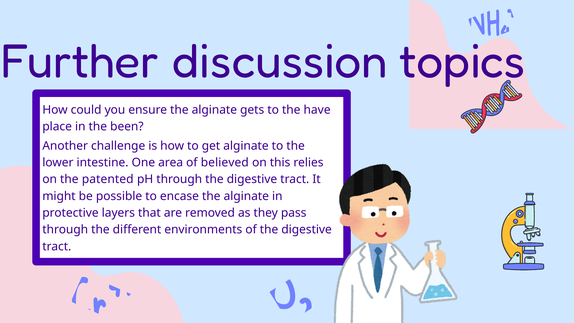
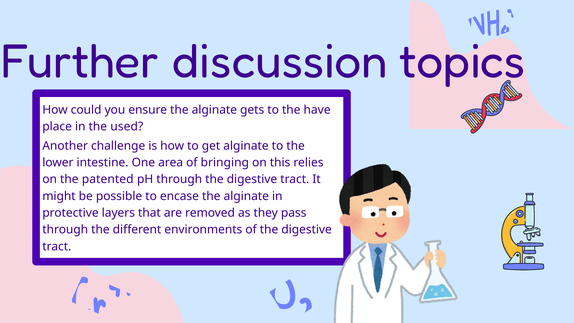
been: been -> used (127, 127)
believed: believed -> bringing (225, 163)
